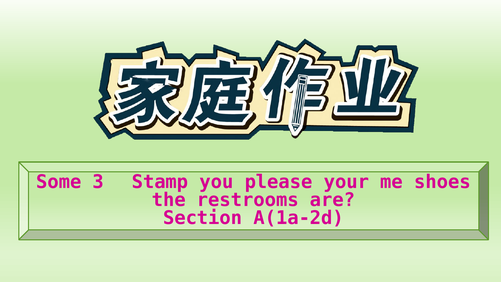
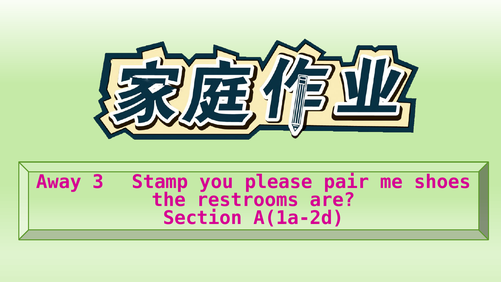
Some: Some -> Away (59, 182)
your: your -> pair (346, 182)
